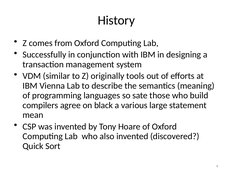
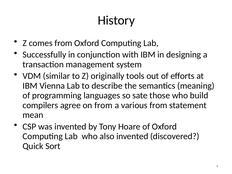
on black: black -> from (103, 105)
various large: large -> from (158, 105)
